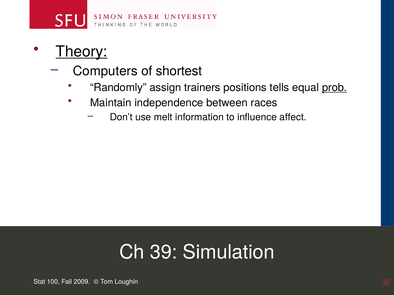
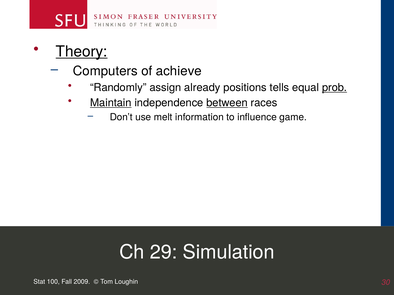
shortest: shortest -> achieve (179, 71)
trainers: trainers -> already (202, 88)
Maintain underline: none -> present (111, 103)
between underline: none -> present (227, 103)
affect: affect -> game (293, 117)
39: 39 -> 29 (164, 253)
